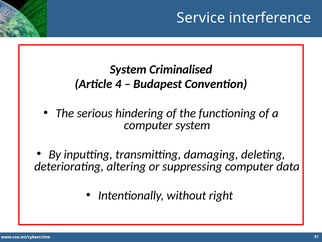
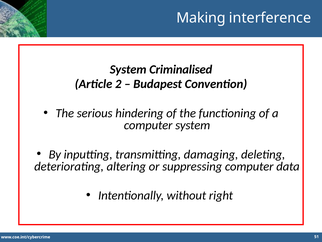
Service: Service -> Making (201, 18)
4: 4 -> 2 (118, 84)
